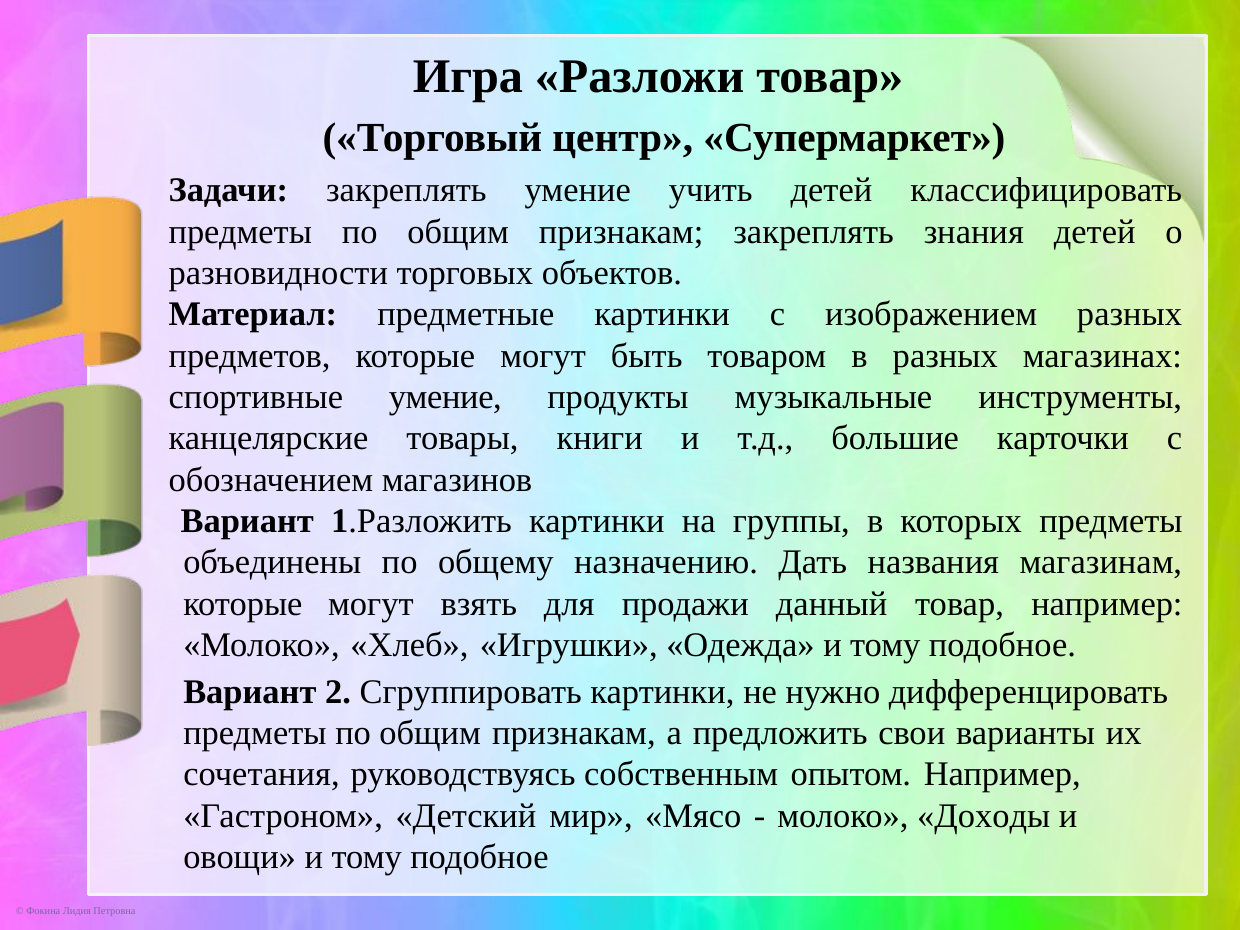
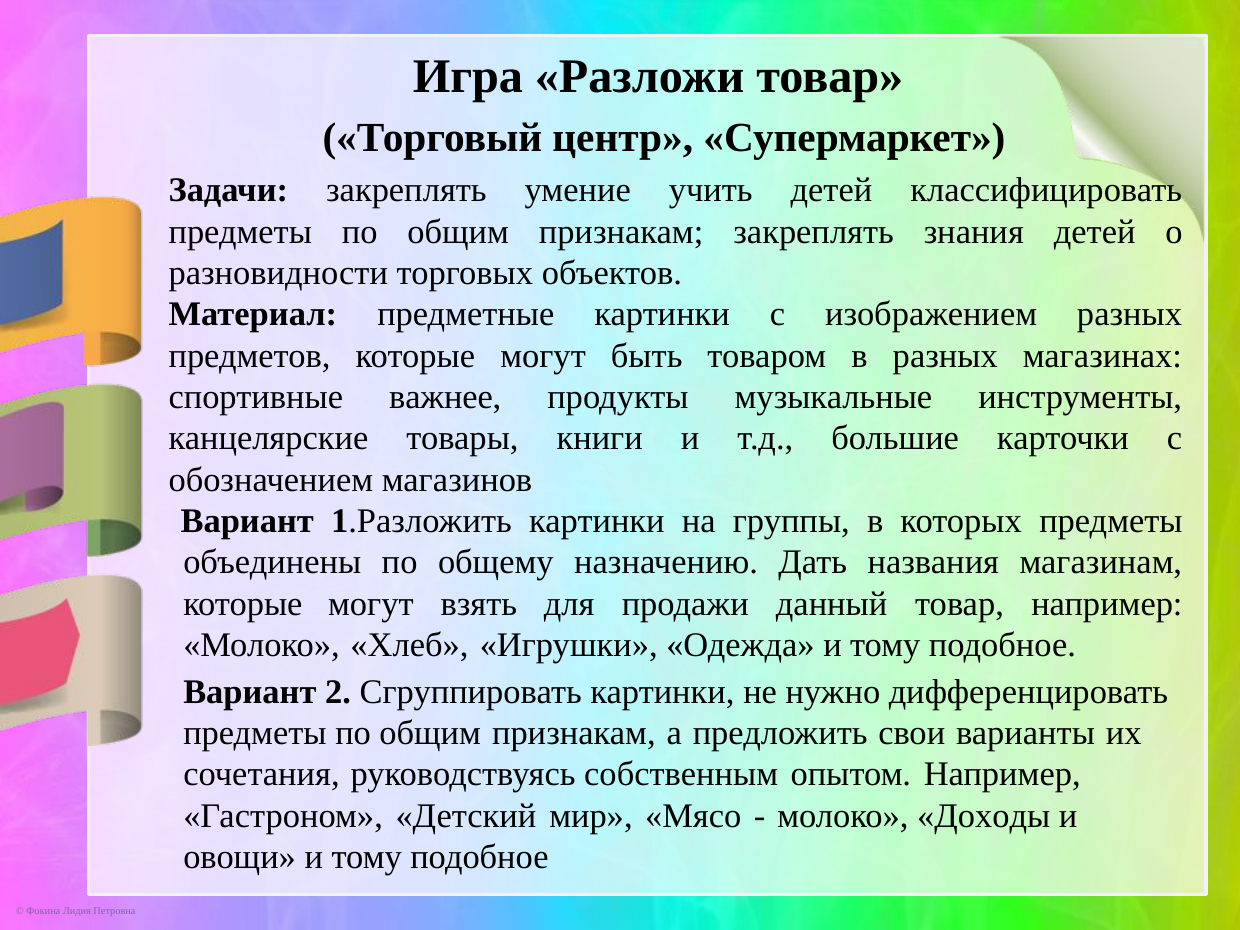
спортивные умение: умение -> важнее (445, 397)
